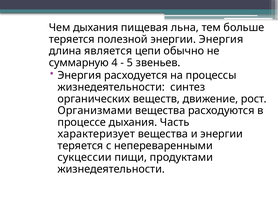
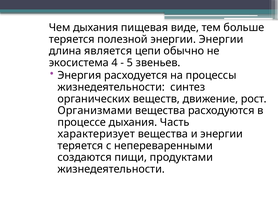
льна: льна -> виде (185, 27)
энергии Энергия: Энергия -> Энергии (221, 39)
суммарную: суммарную -> экосистема (79, 63)
сукцессии: сукцессии -> создаются (85, 157)
